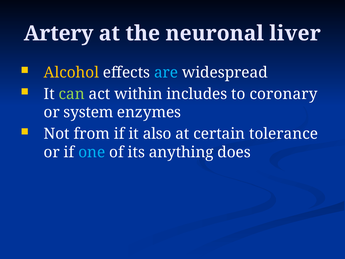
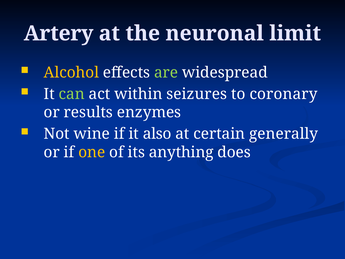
liver: liver -> limit (295, 33)
are colour: light blue -> light green (166, 72)
includes: includes -> seizures (197, 94)
system: system -> results (88, 112)
from: from -> wine (92, 134)
tolerance: tolerance -> generally (284, 134)
one colour: light blue -> yellow (92, 152)
